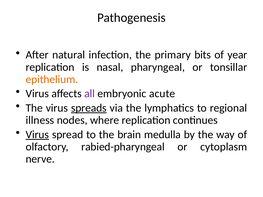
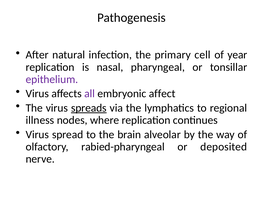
bits: bits -> cell (203, 55)
epithelium colour: orange -> purple (52, 79)
acute: acute -> affect (162, 94)
Virus underline: present -> none (37, 135)
medulla: medulla -> alveolar (162, 135)
cytoplasm: cytoplasm -> deposited (224, 147)
